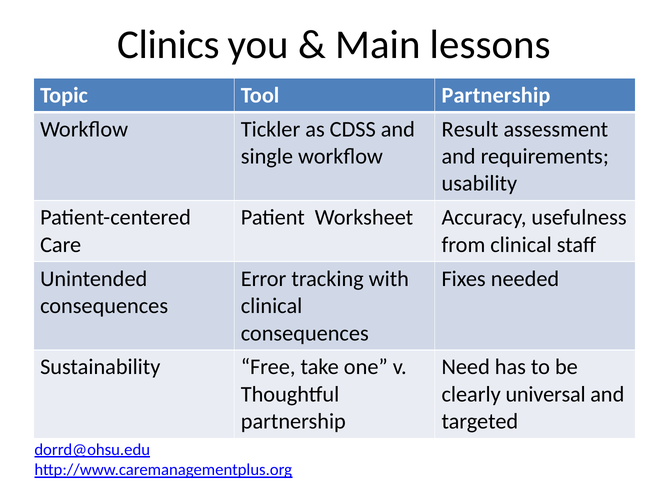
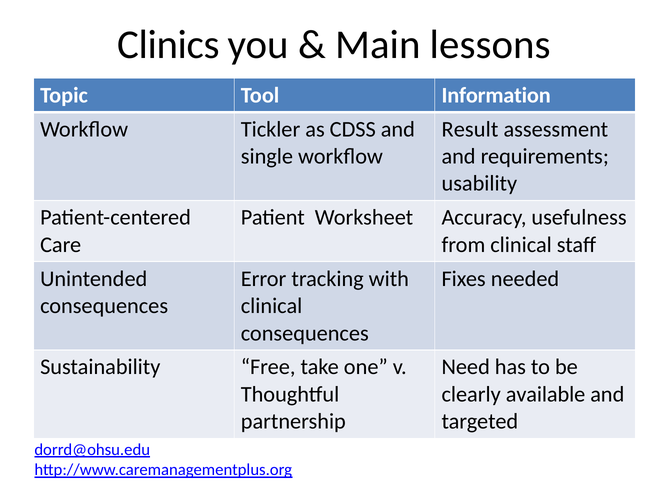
Tool Partnership: Partnership -> Information (496, 95)
universal: universal -> available (546, 394)
